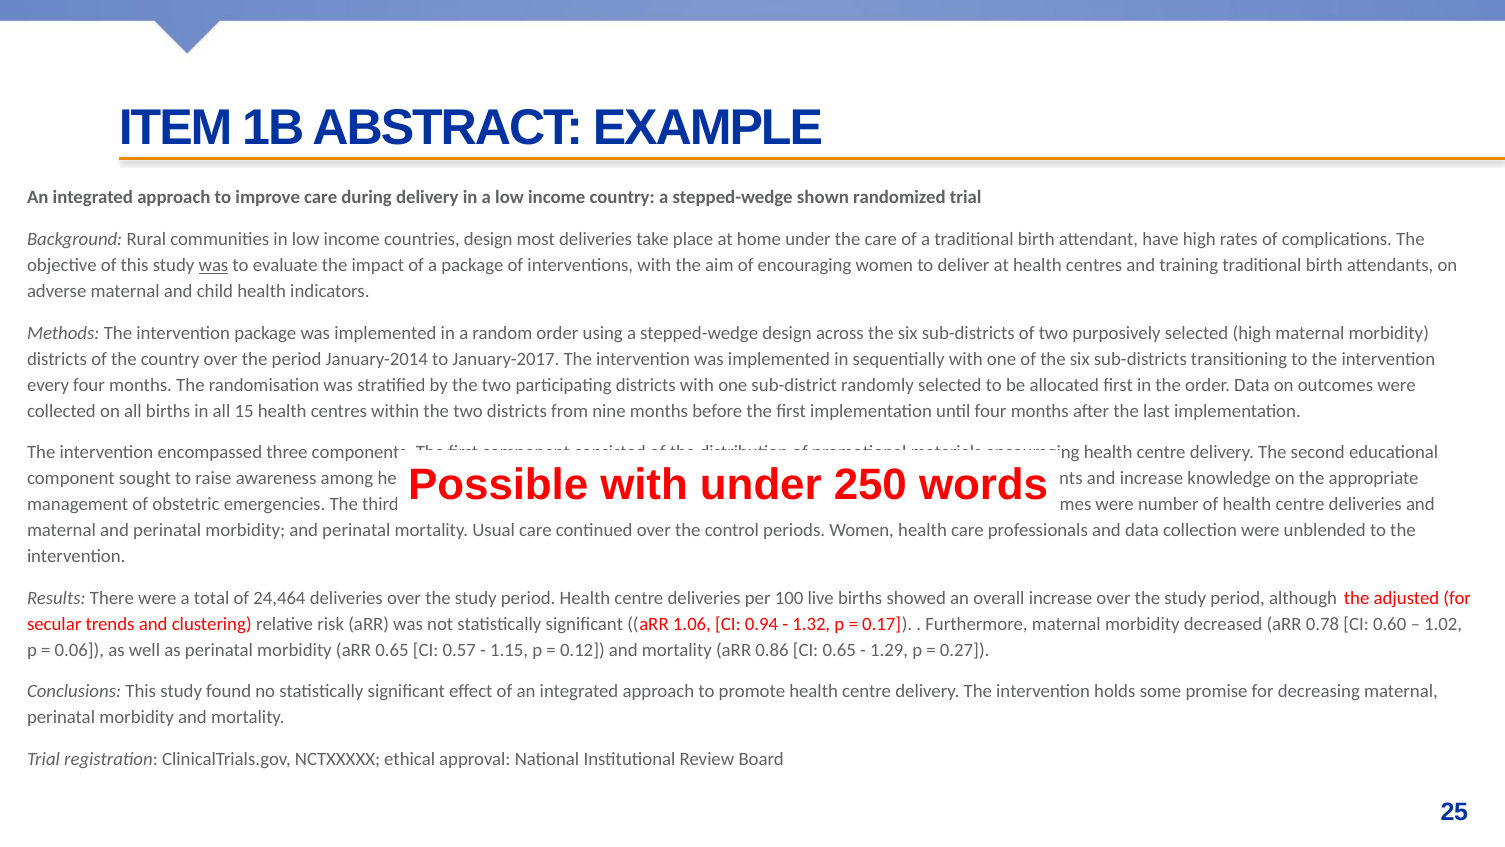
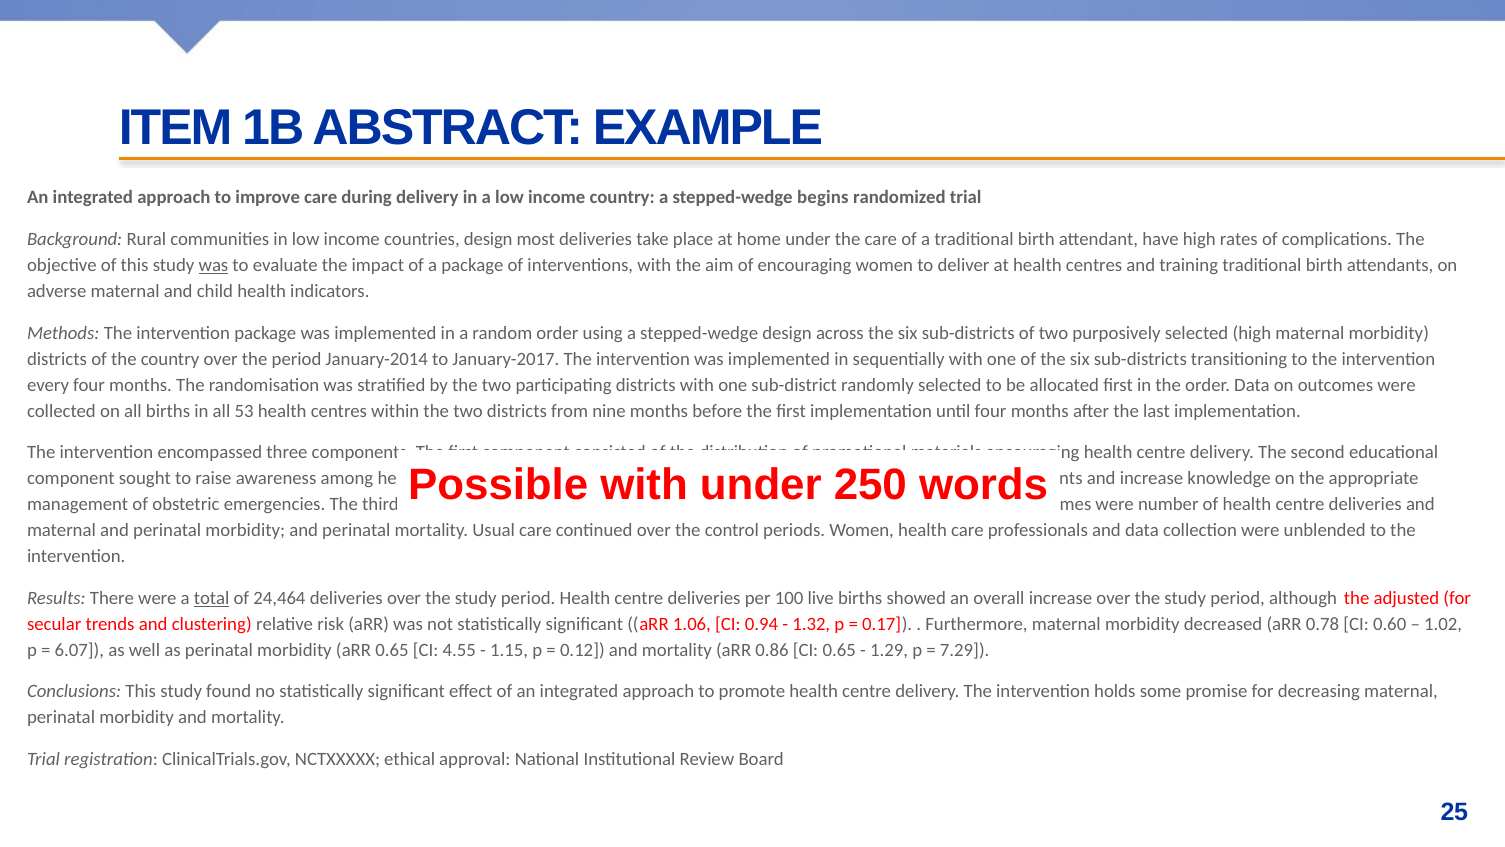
shown: shown -> begins (823, 198)
15: 15 -> 53 (244, 411)
total underline: none -> present (212, 598)
0.06: 0.06 -> 6.07 (79, 650)
0.57: 0.57 -> 4.55 (459, 650)
0.27: 0.27 -> 7.29 (965, 650)
